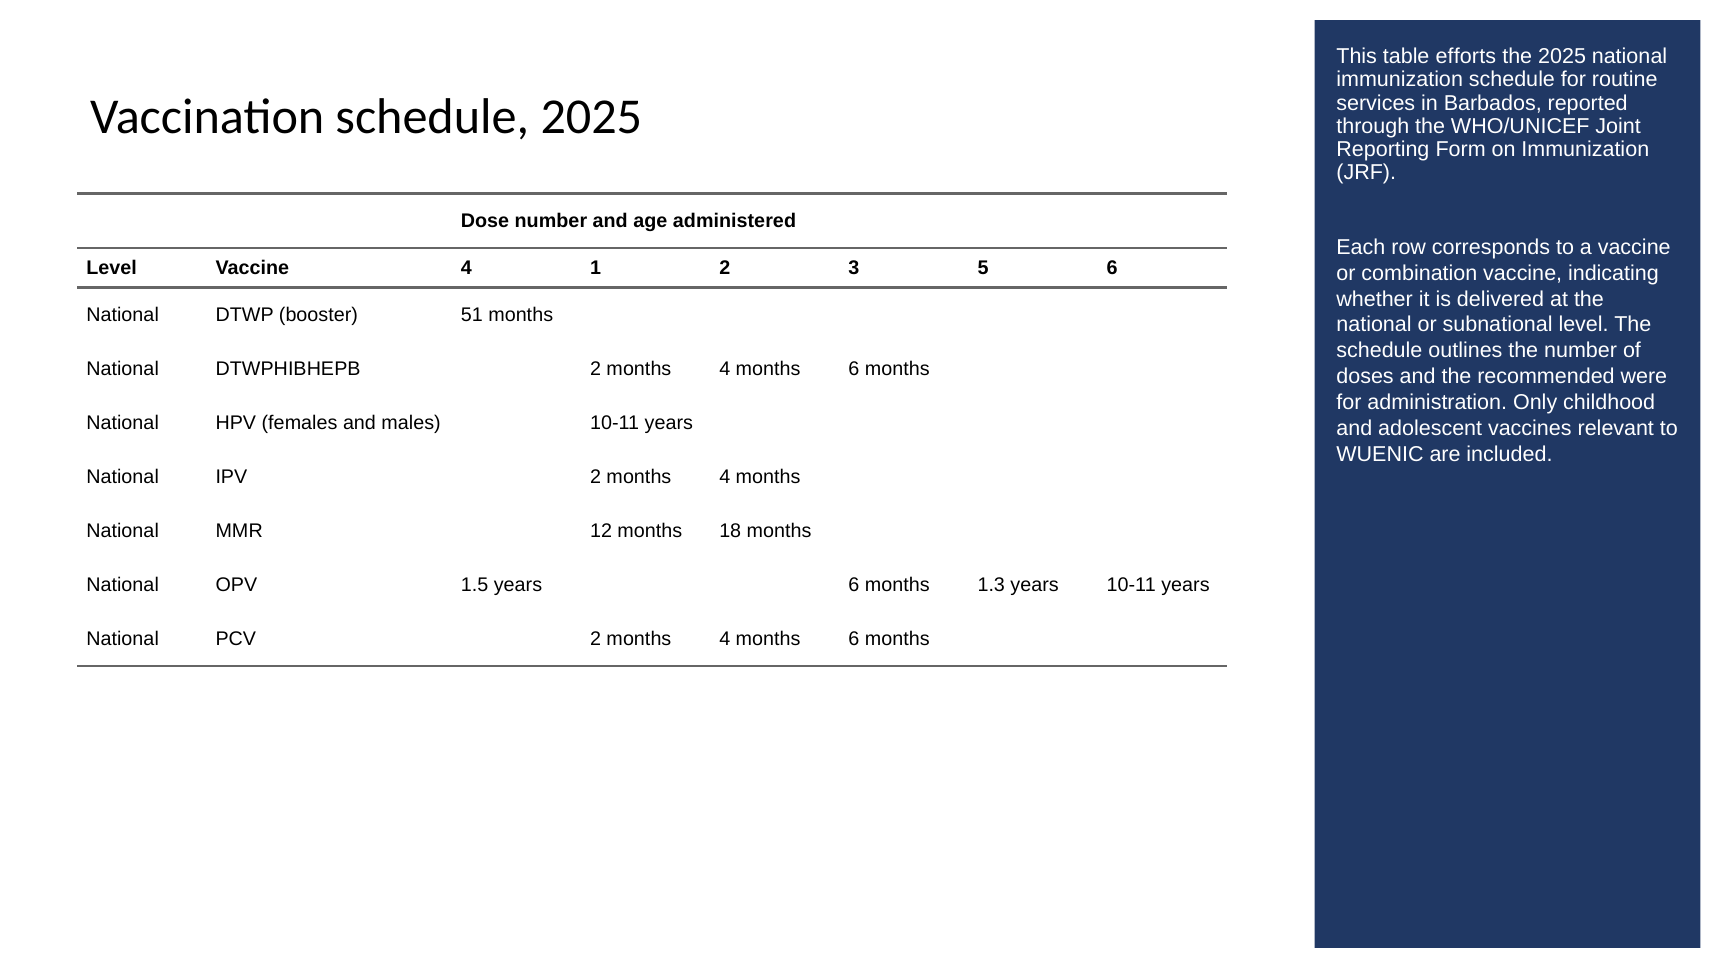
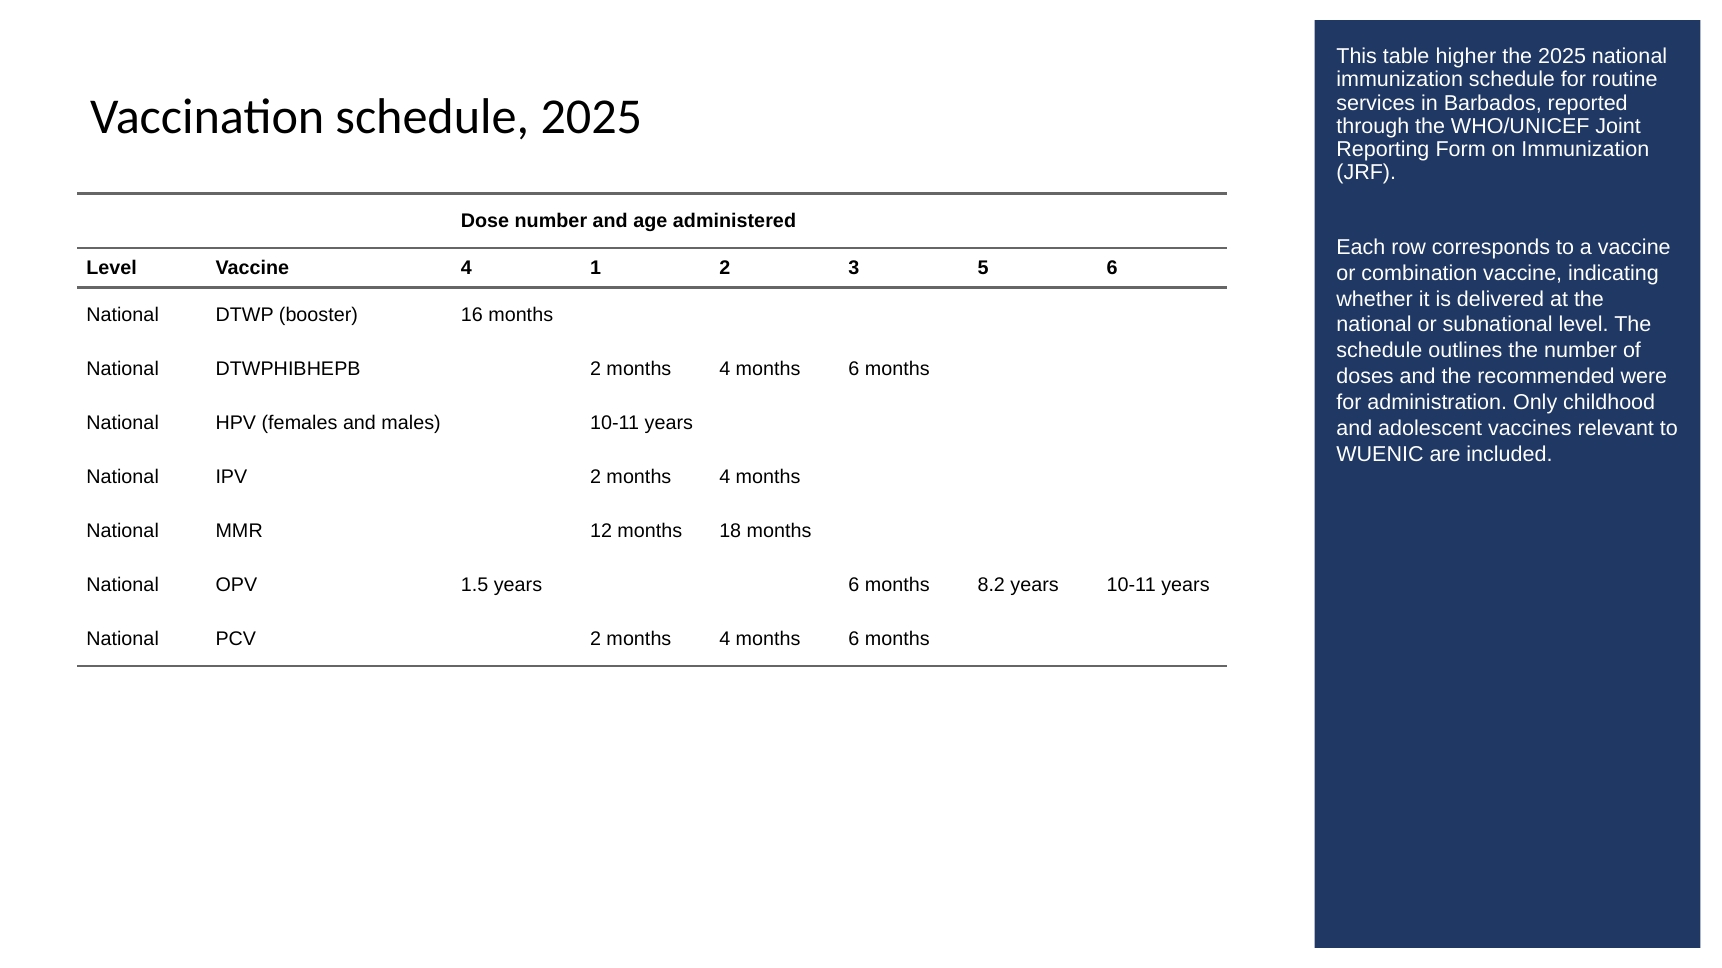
efforts: efforts -> higher (1466, 57)
51: 51 -> 16 (472, 315)
1.3: 1.3 -> 8.2 (991, 586)
